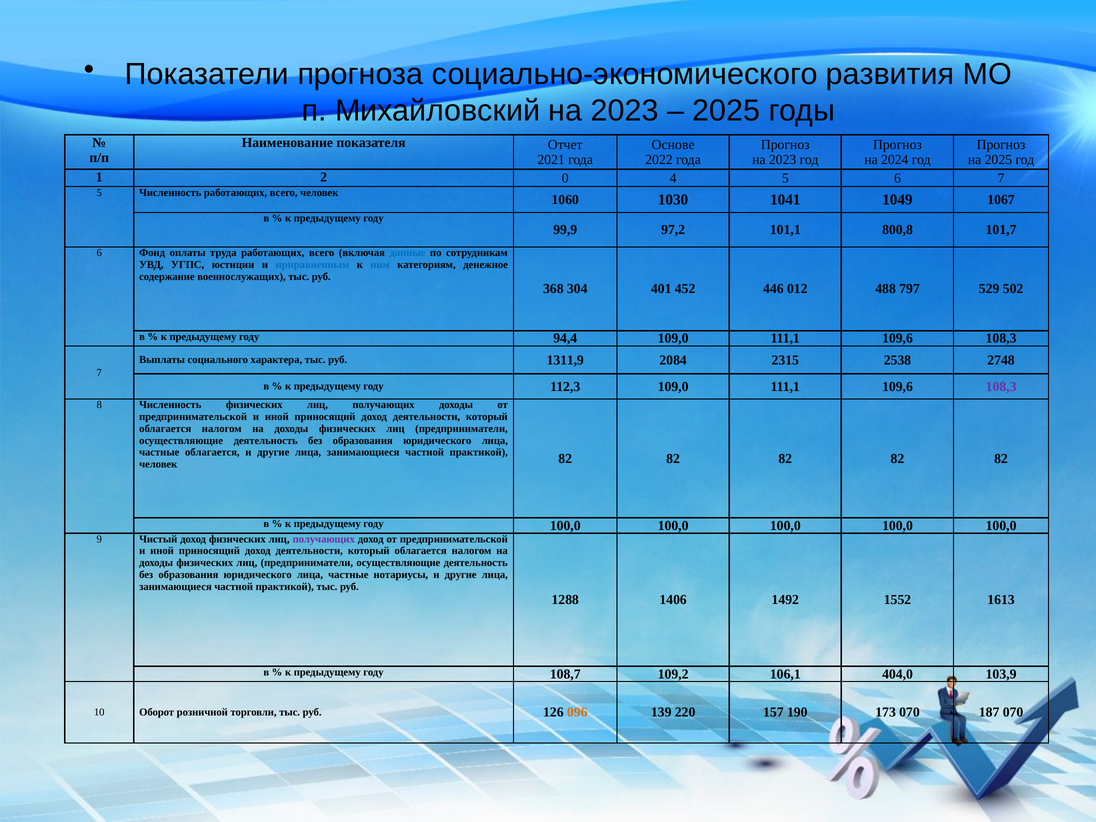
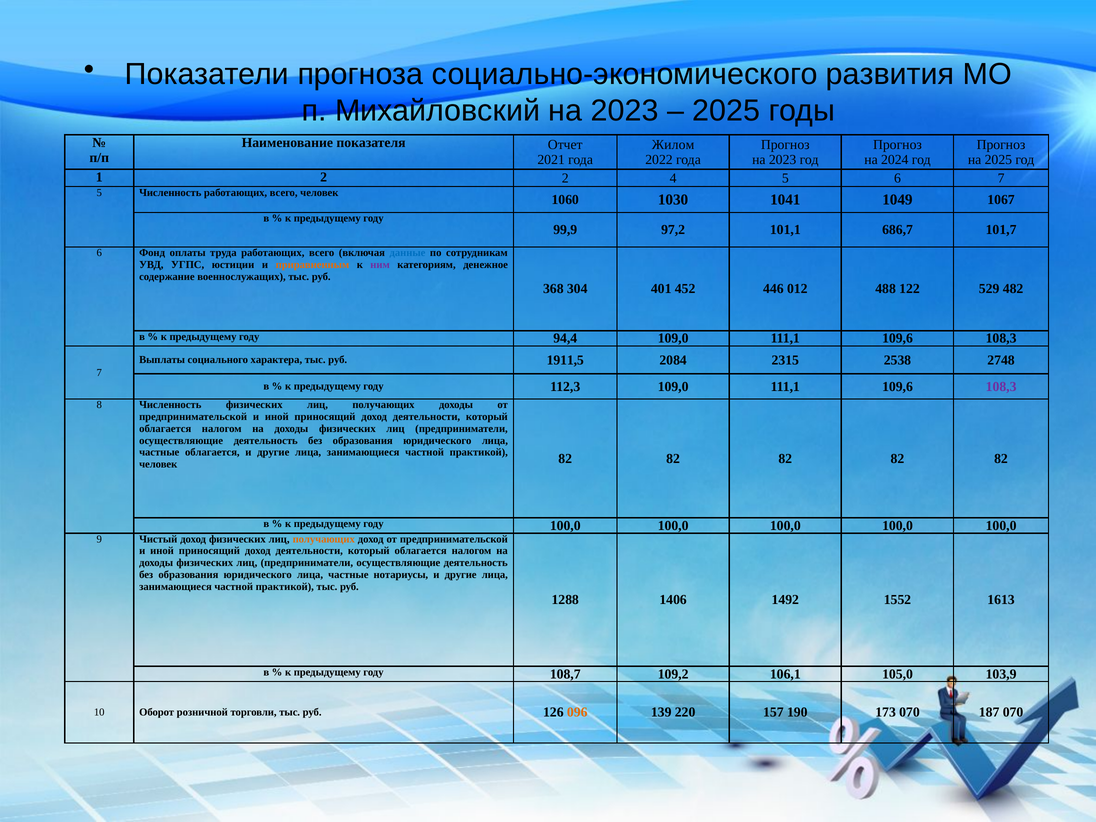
Основе: Основе -> Жилом (673, 145)
2 0: 0 -> 2 (565, 178)
800,8: 800,8 -> 686,7 (898, 230)
приравненным colour: blue -> orange (312, 265)
ним colour: blue -> purple (380, 265)
797: 797 -> 122 (910, 289)
502: 502 -> 482 (1013, 289)
1311,9: 1311,9 -> 1911,5 (565, 360)
получающих colour: purple -> orange (324, 539)
404,0: 404,0 -> 105,0 (898, 674)
